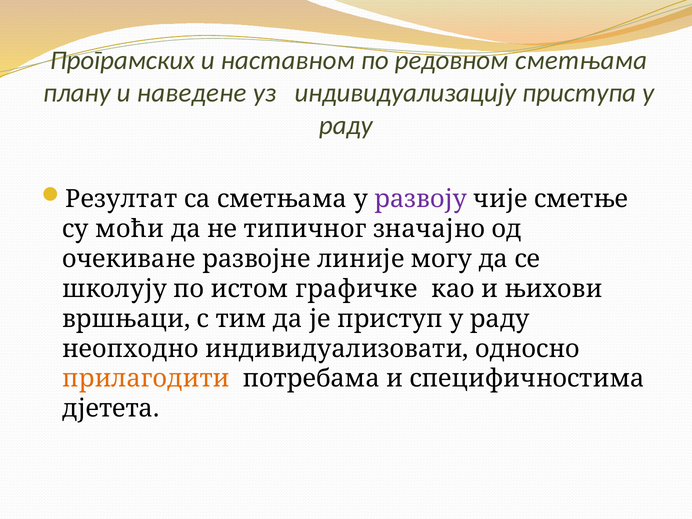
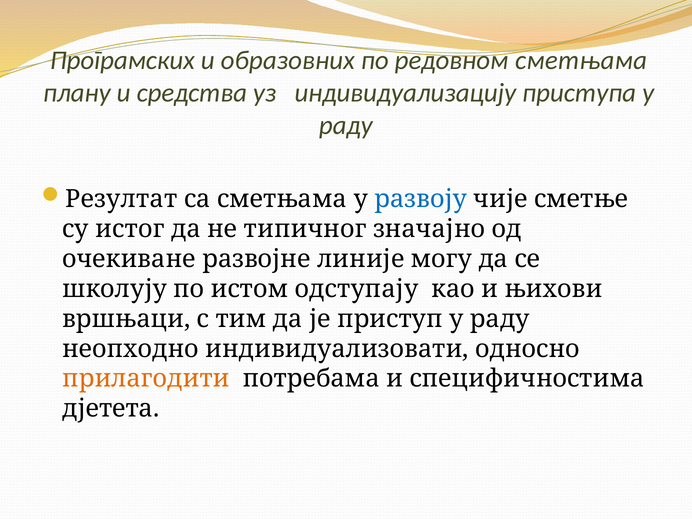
наставном: наставном -> образовних (288, 61)
наведене: наведене -> средства (192, 93)
развоју colour: purple -> blue (421, 199)
моћи: моћи -> истог (130, 229)
графичке: графичке -> одступају (357, 289)
